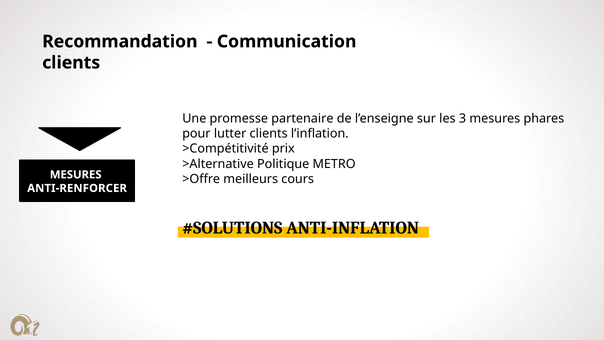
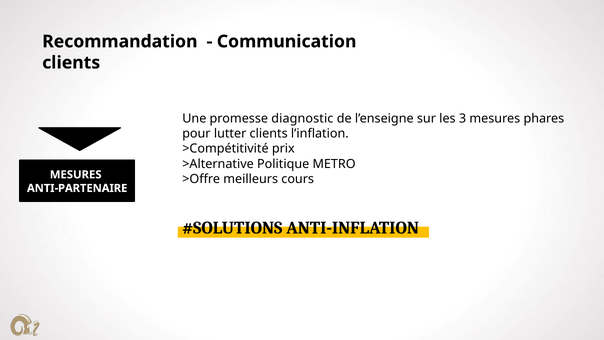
partenaire: partenaire -> diagnostic (302, 118)
ANTI-RENFORCER: ANTI-RENFORCER -> ANTI-PARTENAIRE (77, 188)
